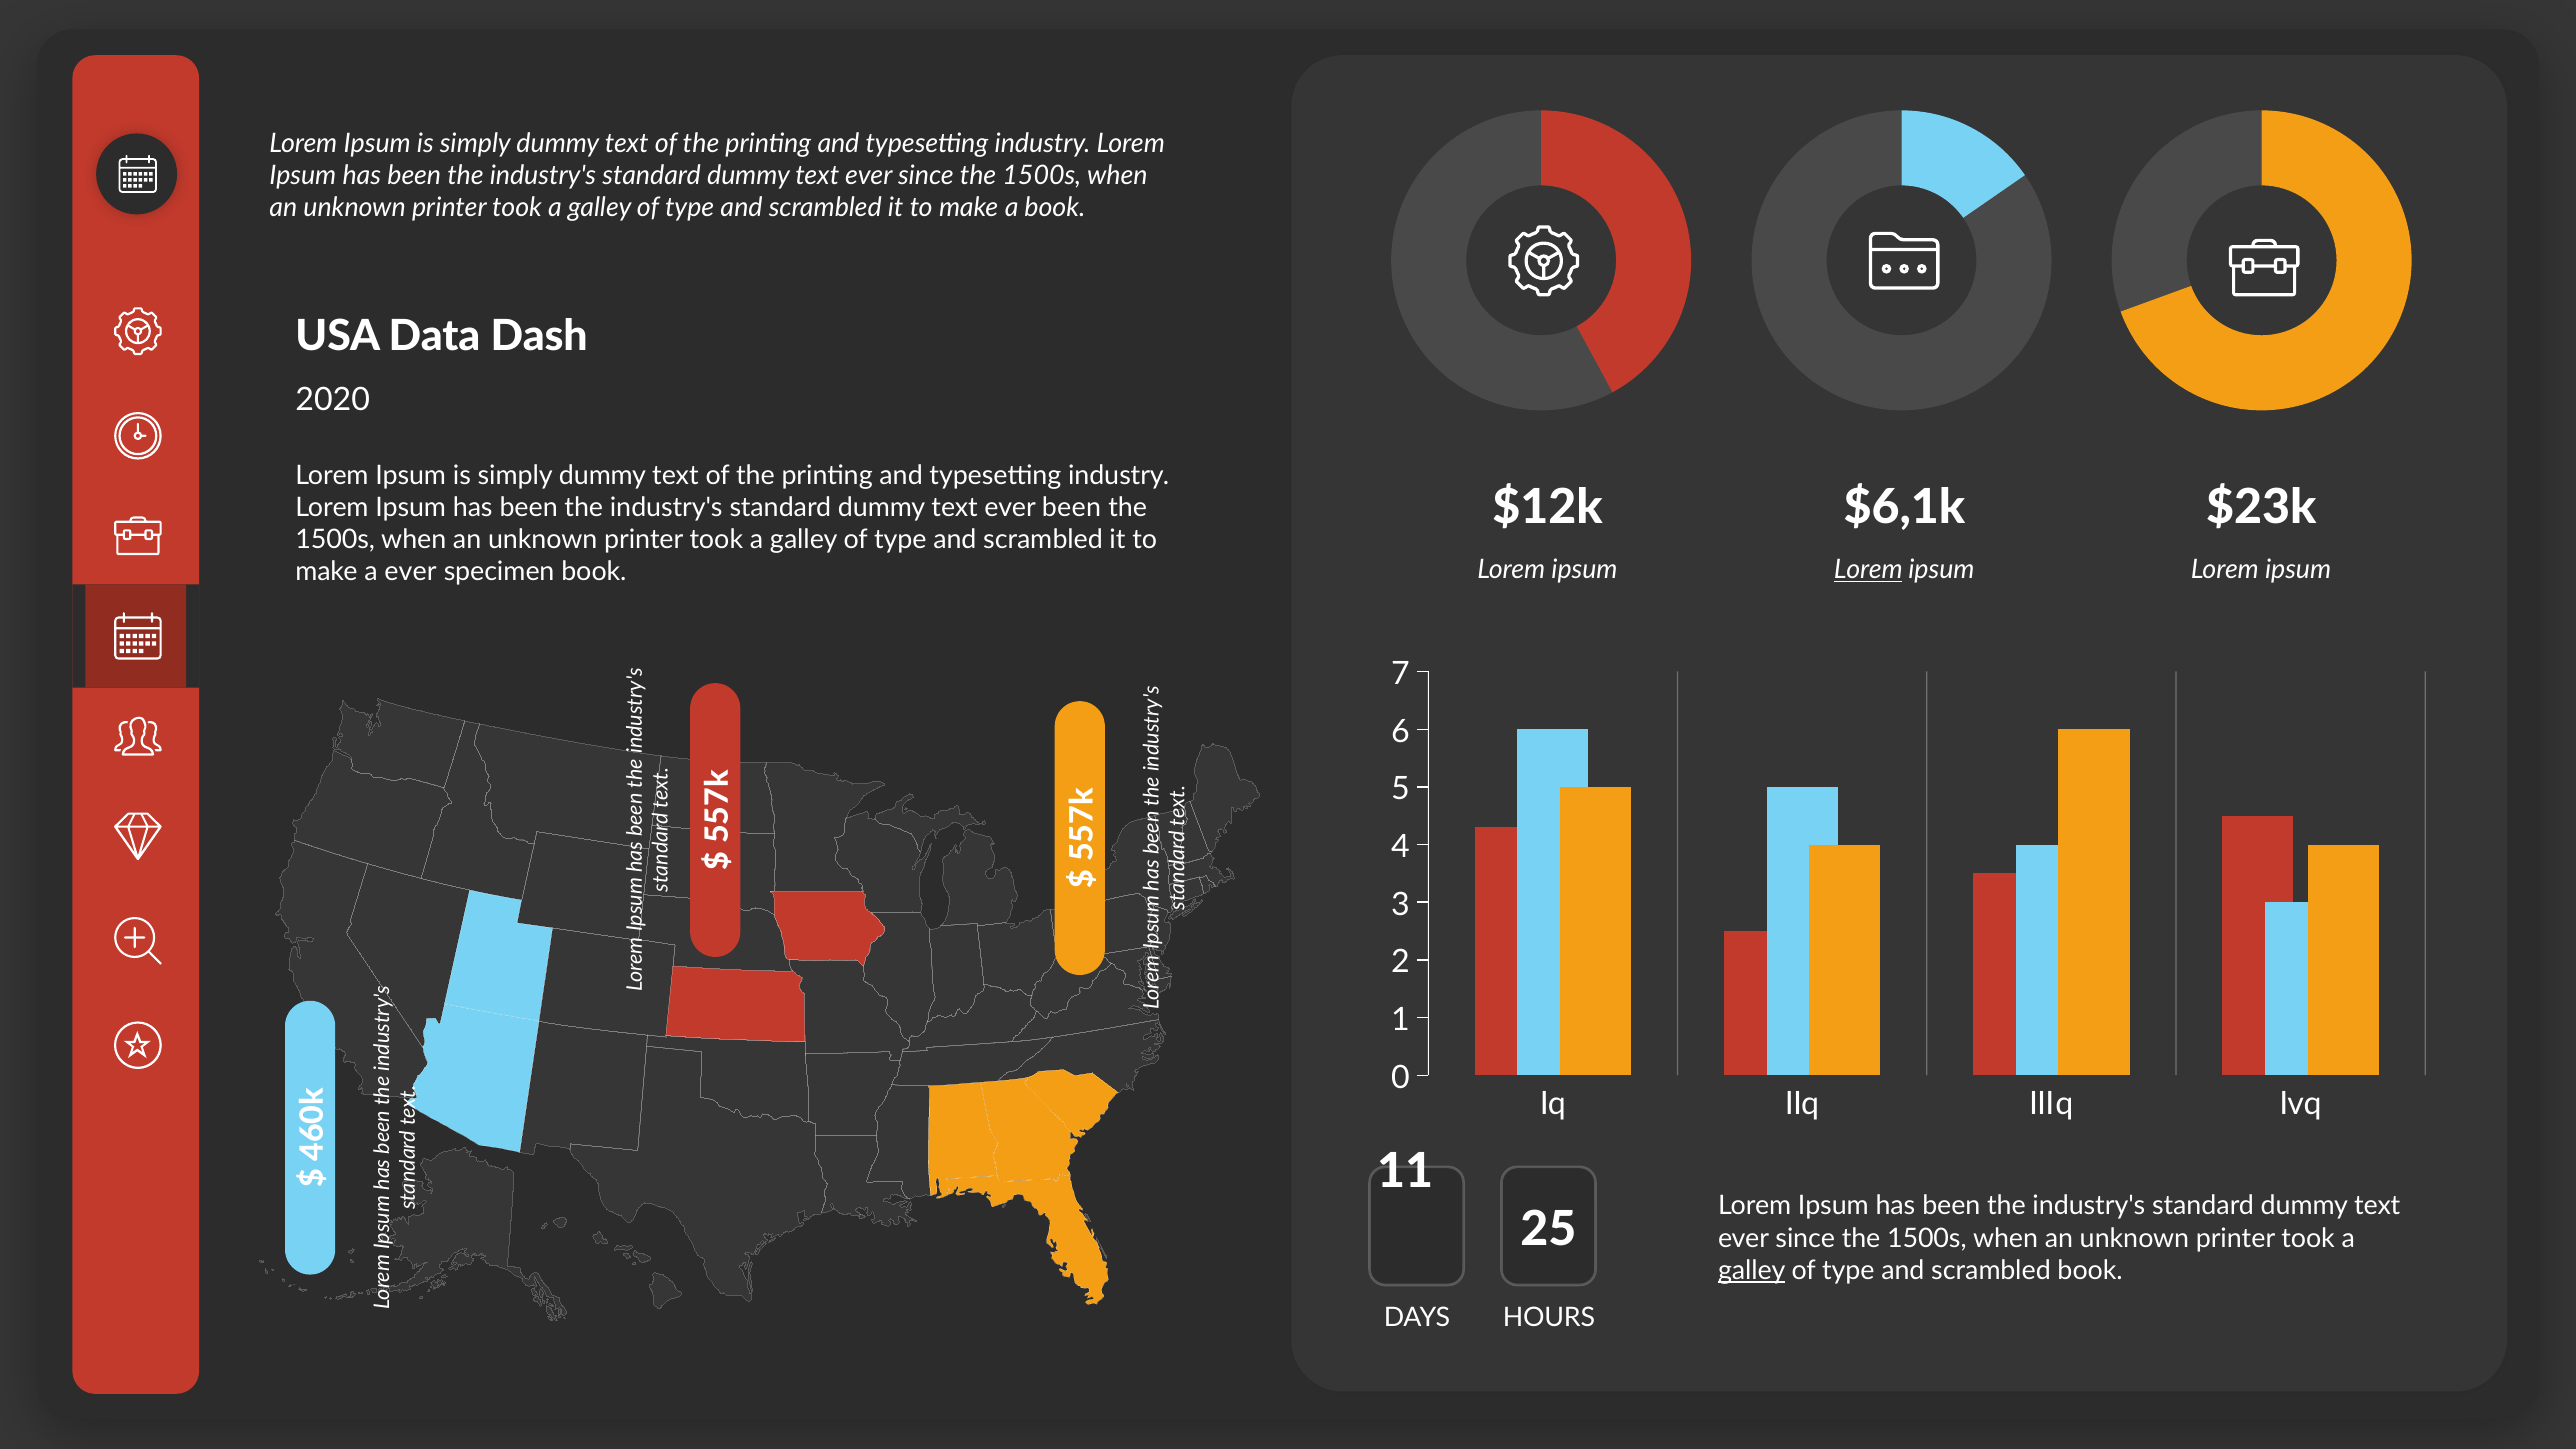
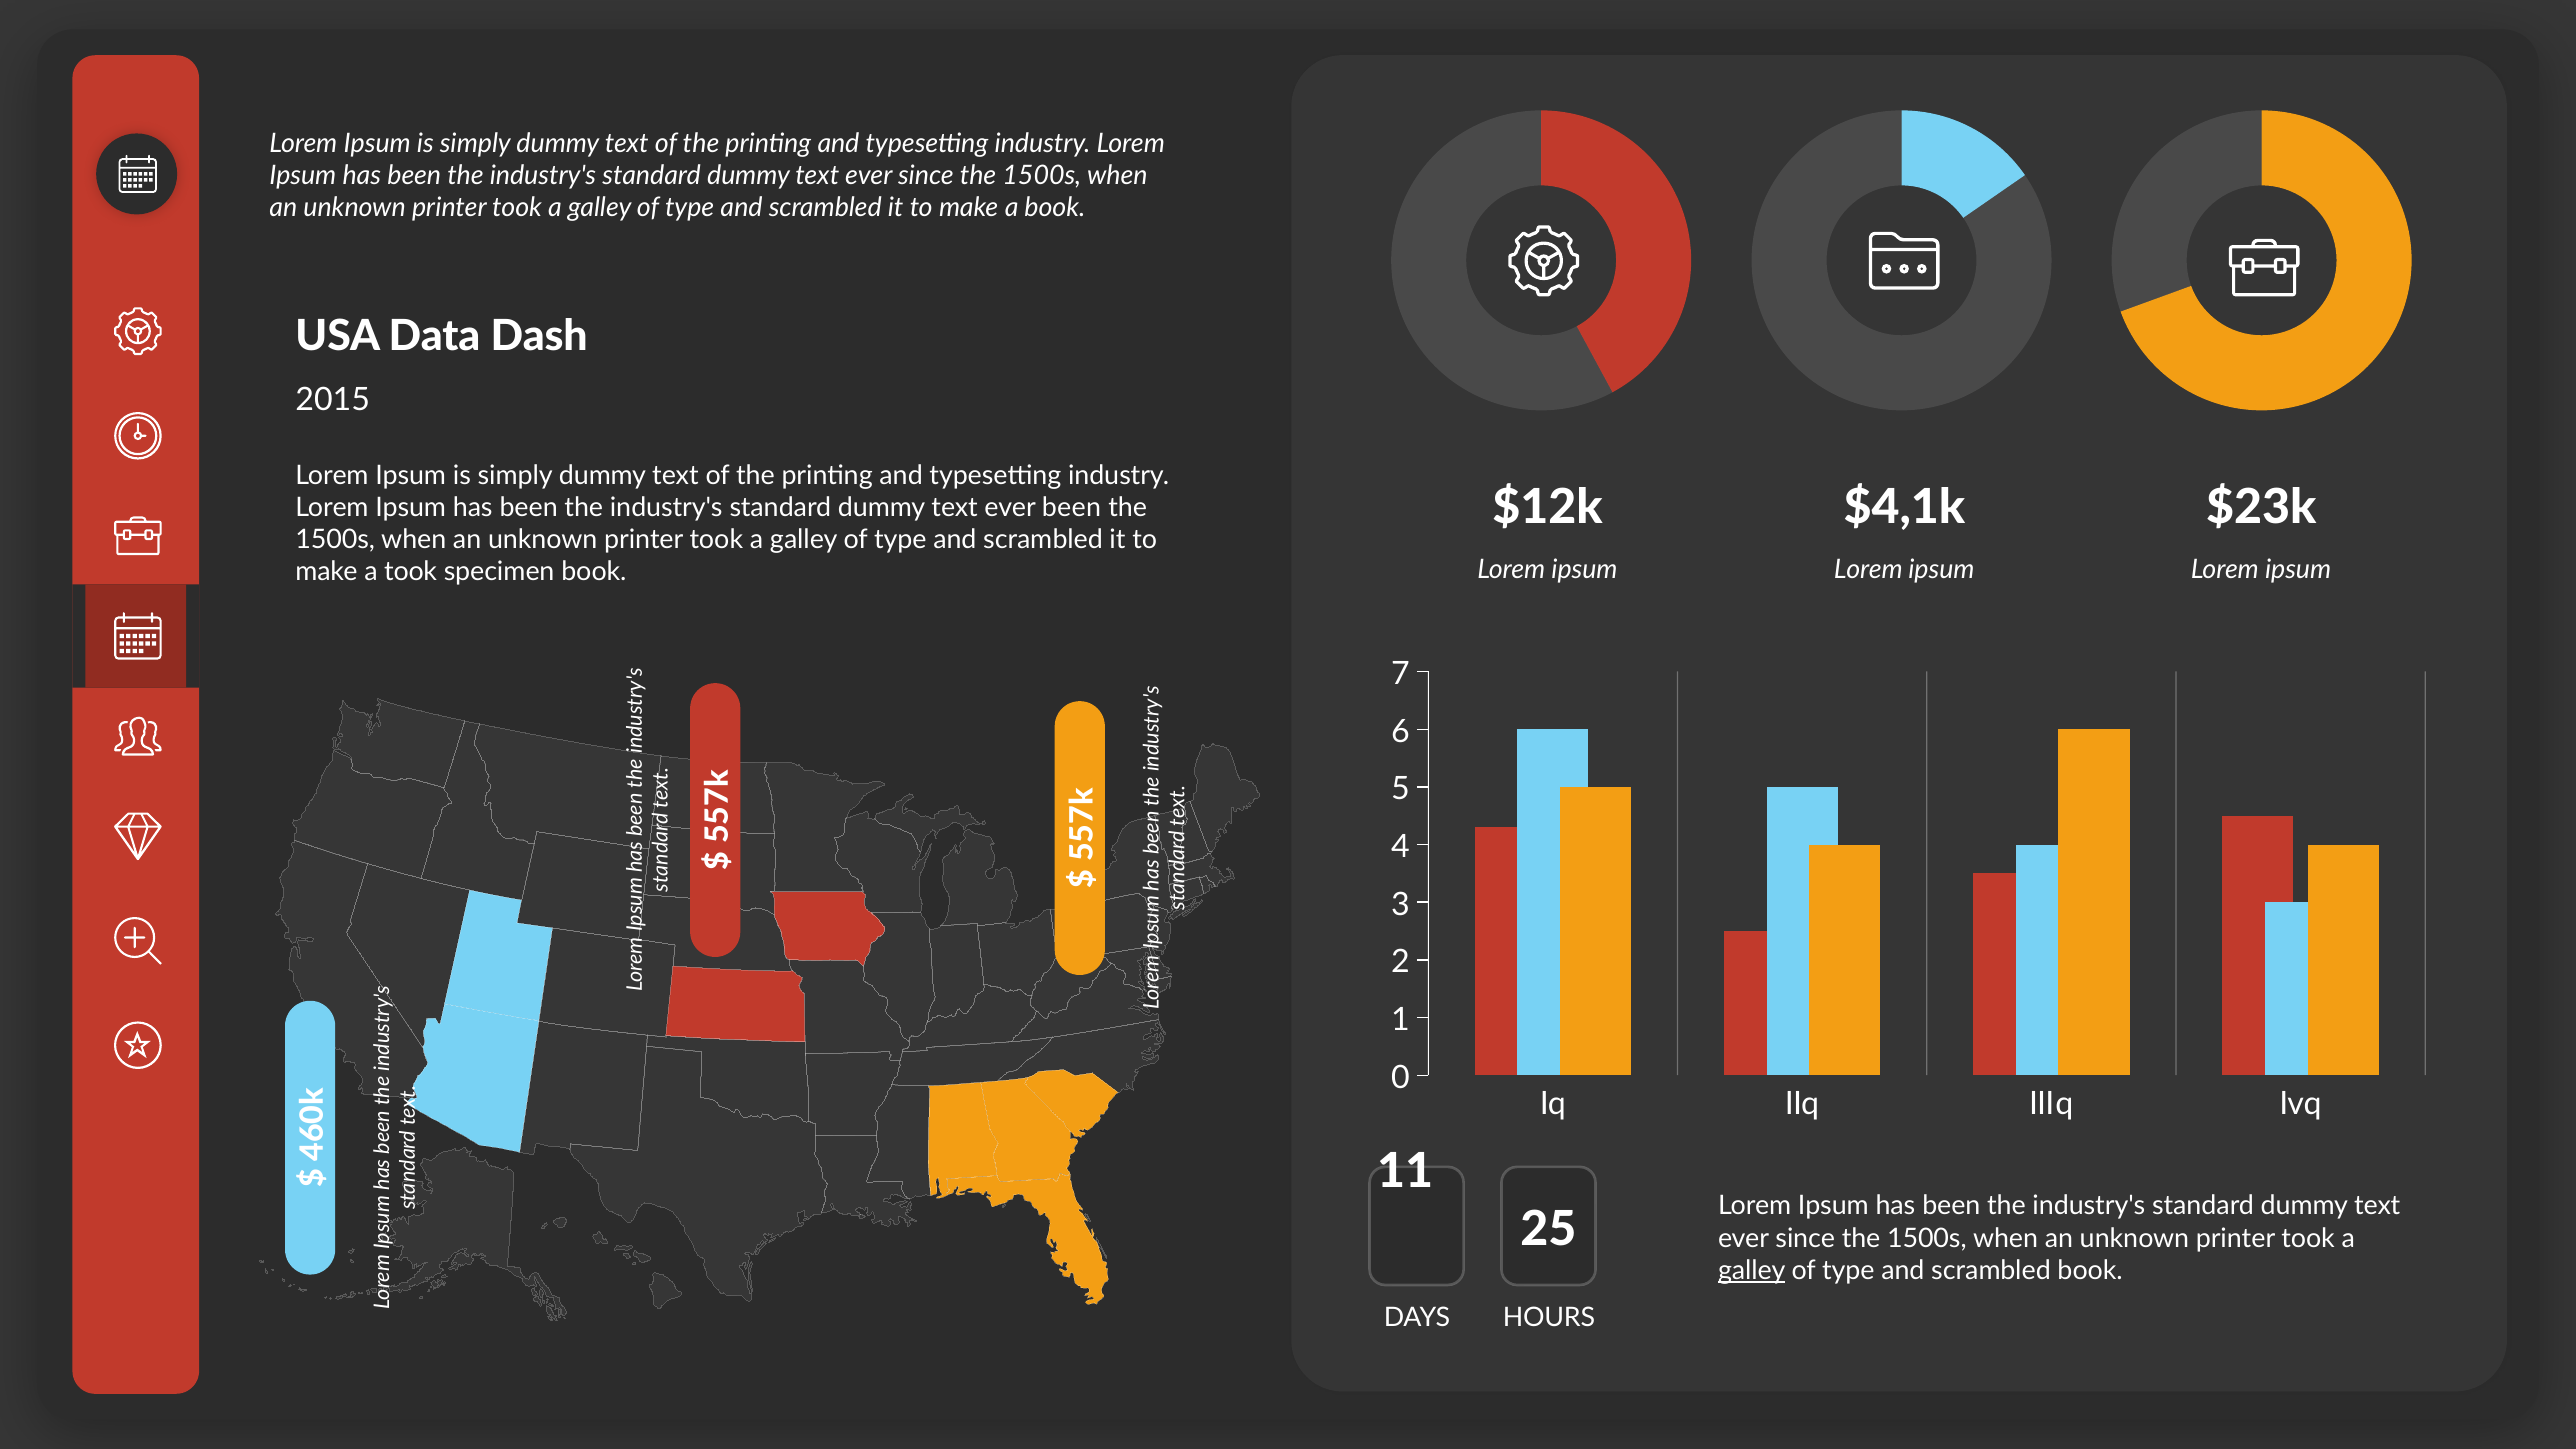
2020: 2020 -> 2015 (333, 400)
$6,1k: $6,1k -> $4,1k (1904, 507)
Lorem underline: present -> none (1868, 570)
a ever: ever -> took (411, 572)
